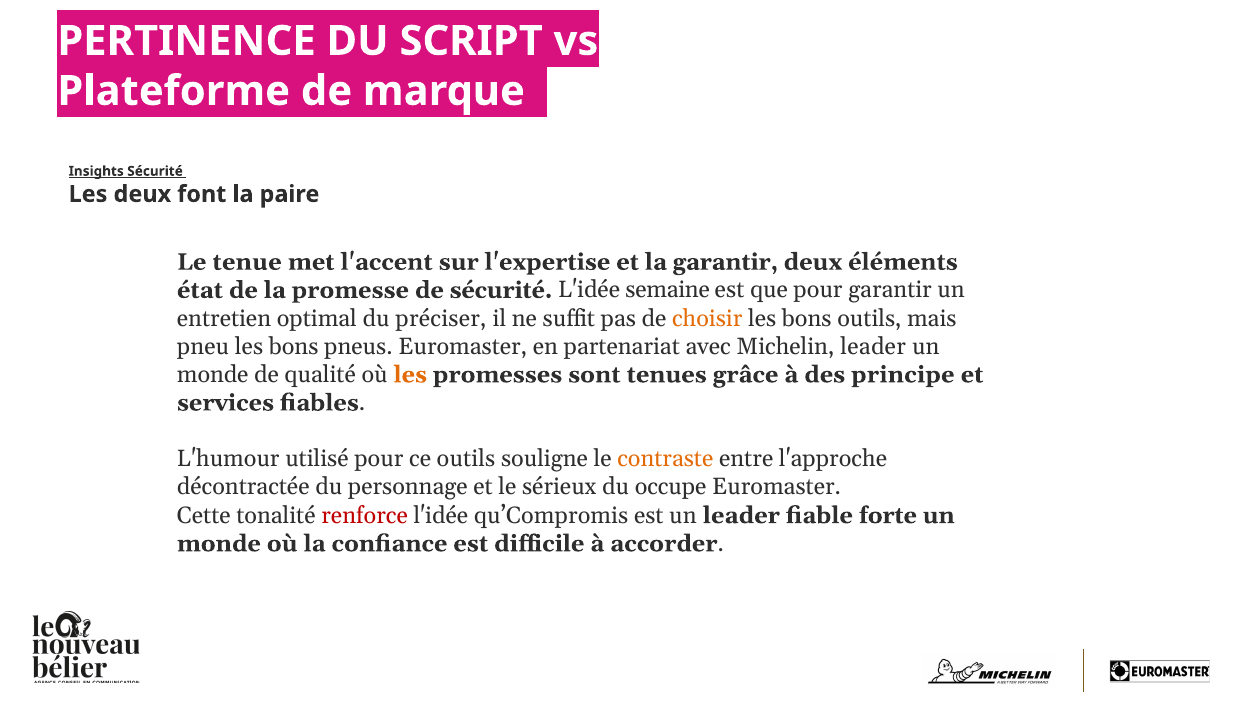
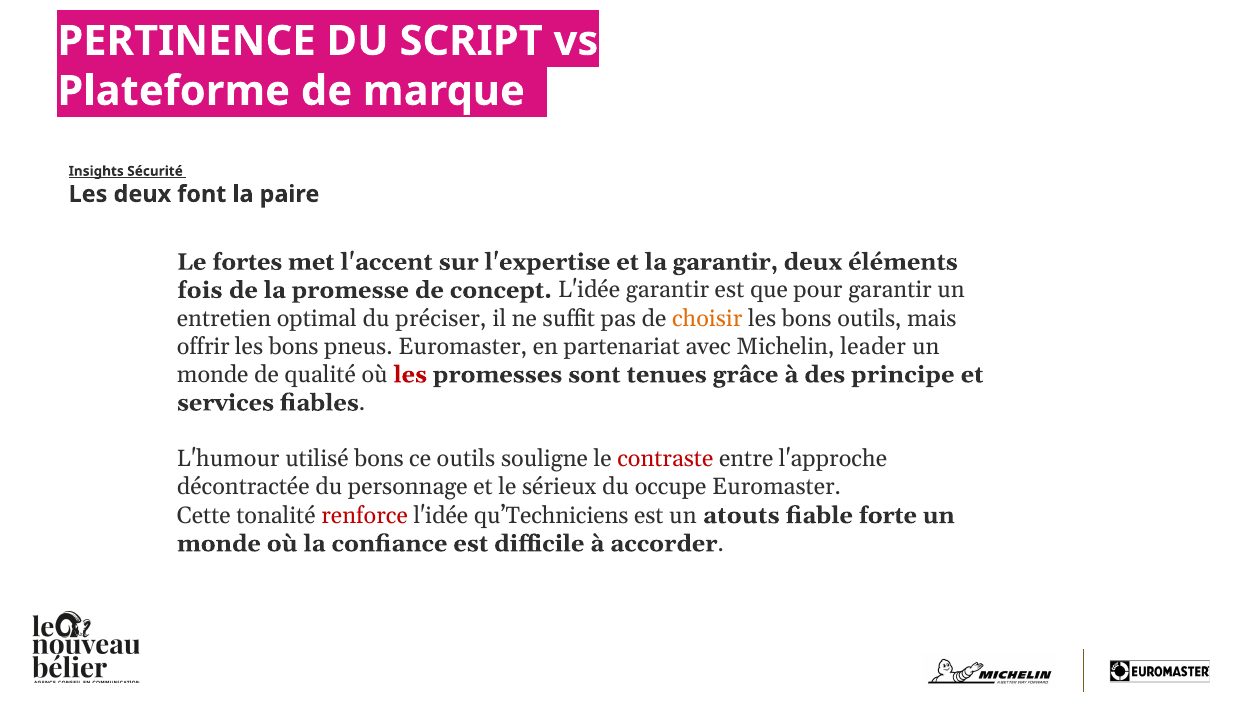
tenue: tenue -> fortes (247, 262)
état: état -> fois (200, 290)
de sécurité: sécurité -> concept (501, 290)
L'idée semaine: semaine -> garantir (668, 290)
pneu: pneu -> offrir (203, 346)
les colour: orange -> red (410, 374)
utilisé pour: pour -> bons (379, 459)
contraste colour: orange -> red (665, 459)
qu’Compromis: qu’Compromis -> qu’Techniciens (551, 515)
un leader: leader -> atouts (741, 515)
